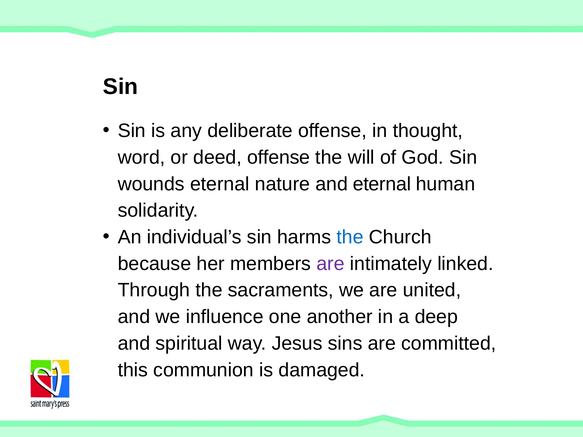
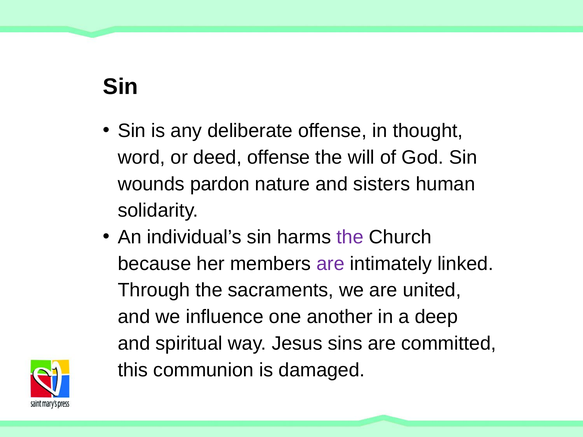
wounds eternal: eternal -> pardon (220, 184)
and eternal: eternal -> sisters (382, 184)
the colour: blue -> purple (350, 237)
